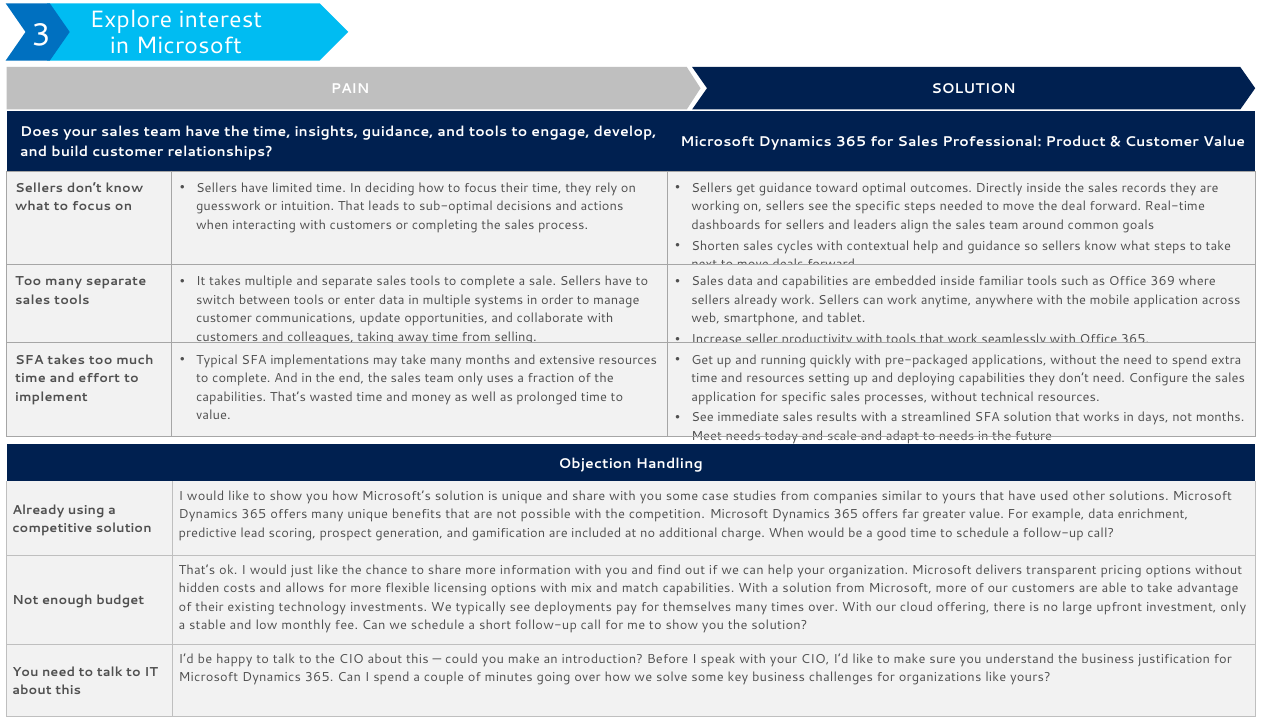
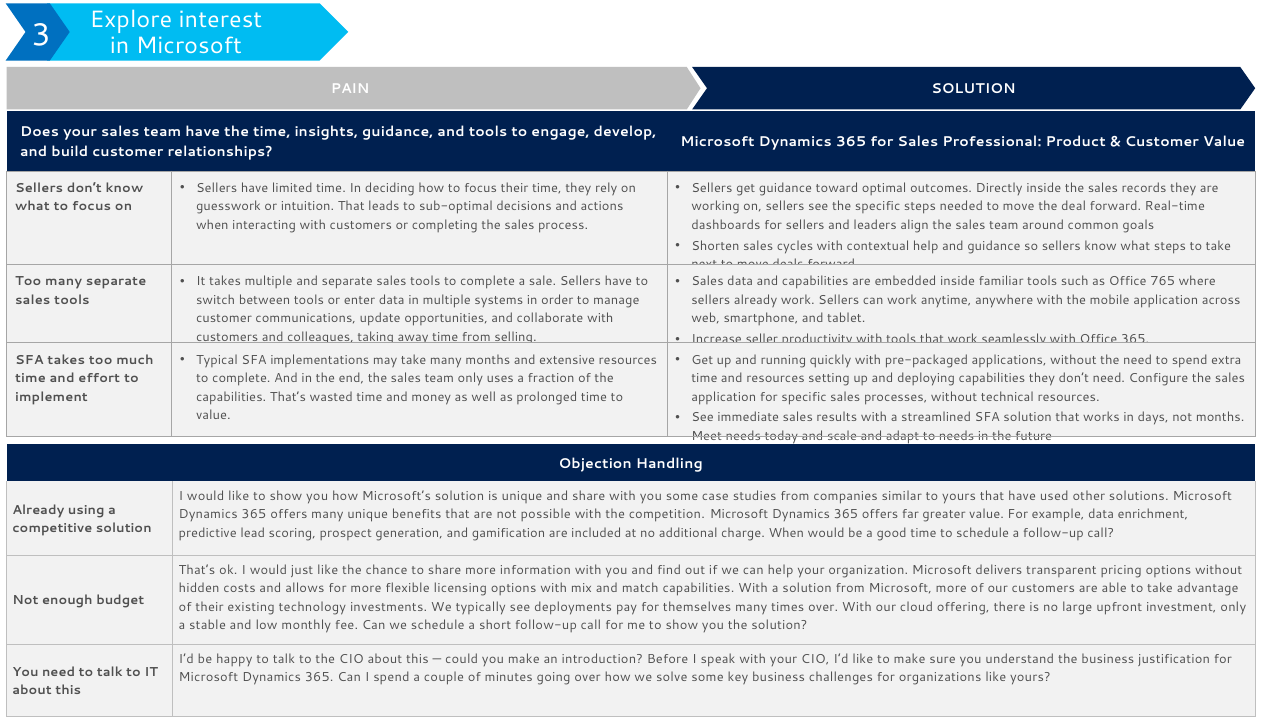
369: 369 -> 765 (1163, 282)
